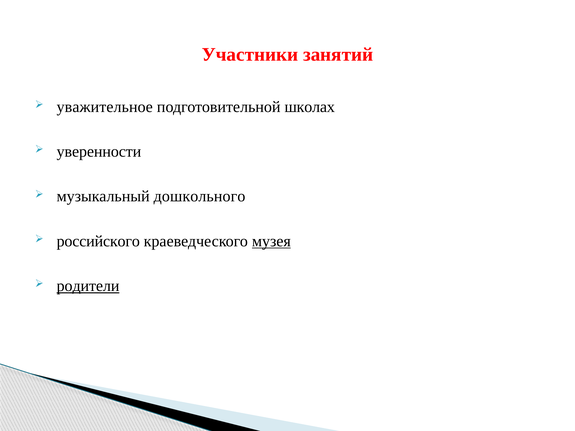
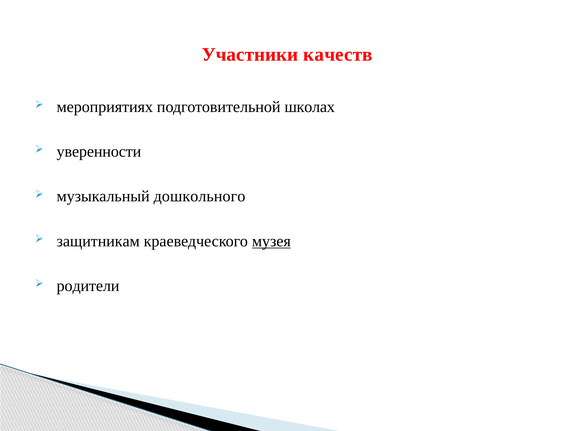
занятий: занятий -> качеств (338, 55)
уважительное: уважительное -> мероприятиях (105, 107)
российского: российского -> защитникам (98, 241)
родители underline: present -> none (88, 286)
